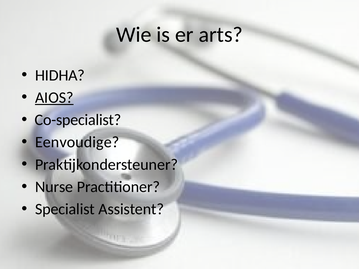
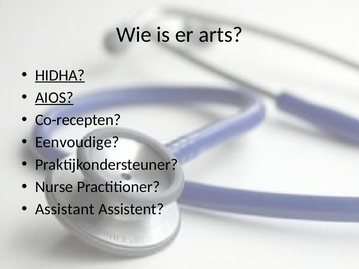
HIDHA underline: none -> present (60, 75)
Co-specialist: Co-specialist -> Co-recepten (78, 120)
Specialist: Specialist -> Assistant (65, 209)
